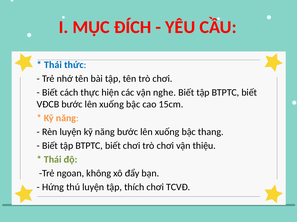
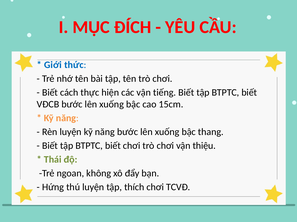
Thái: Thái -> Giới (53, 65)
nghe: nghe -> tiếng (165, 93)
